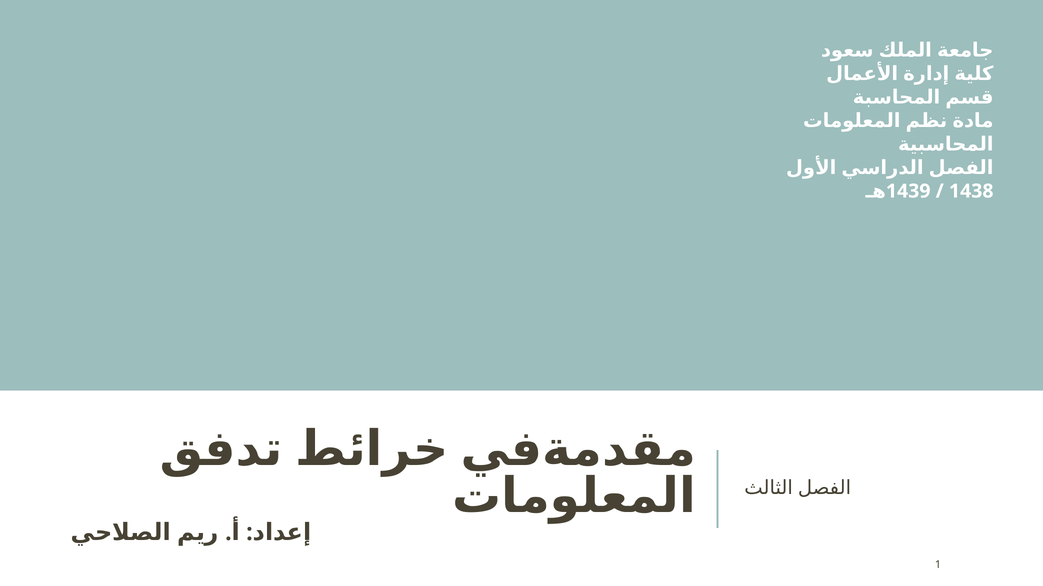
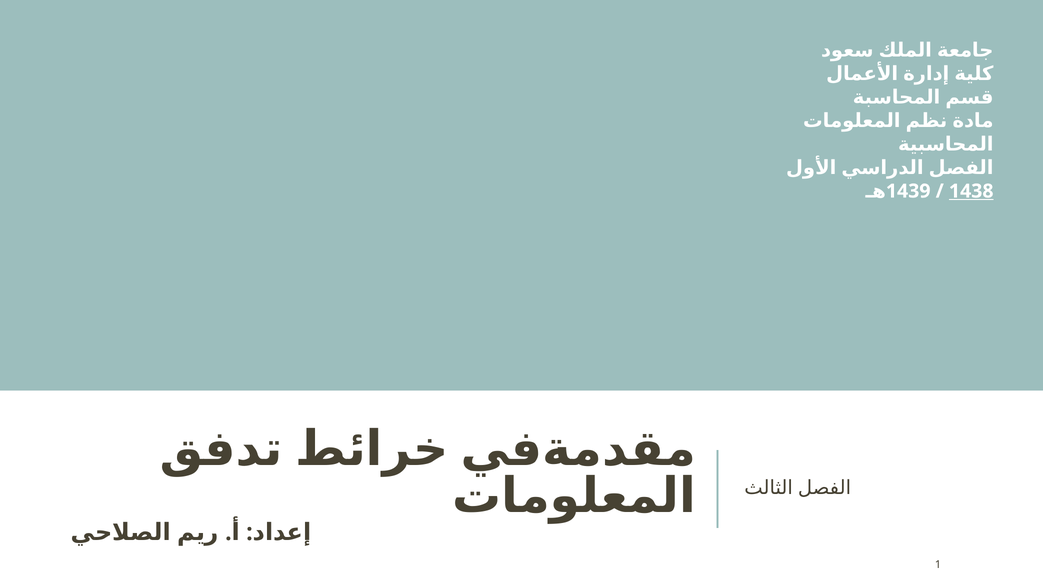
1438 underline: none -> present (971, 191)
